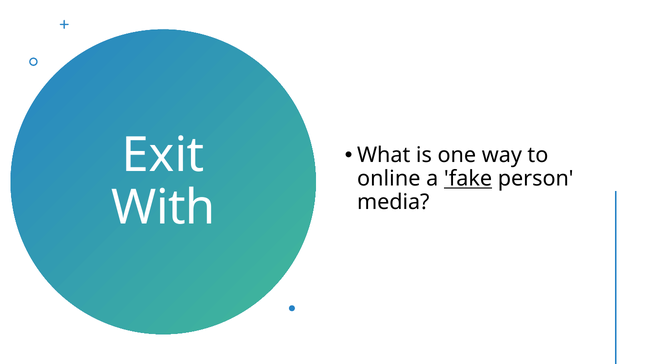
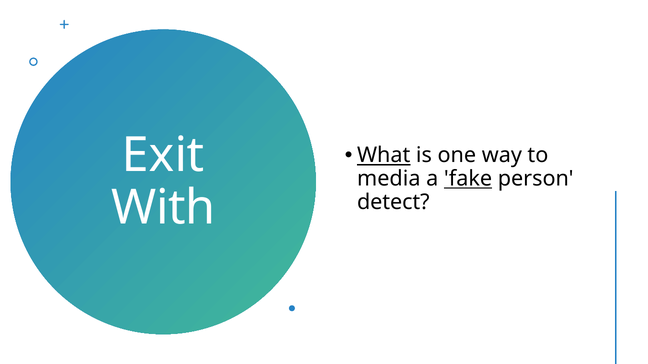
What underline: none -> present (384, 156)
online: online -> media (389, 179)
media: media -> detect (393, 202)
